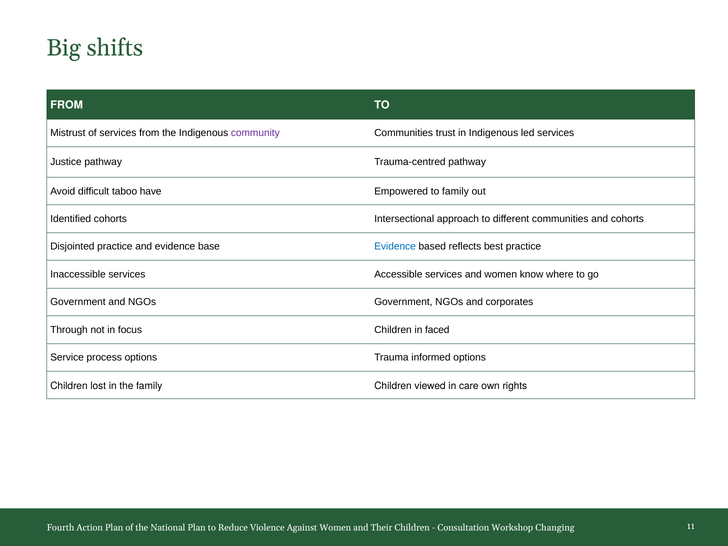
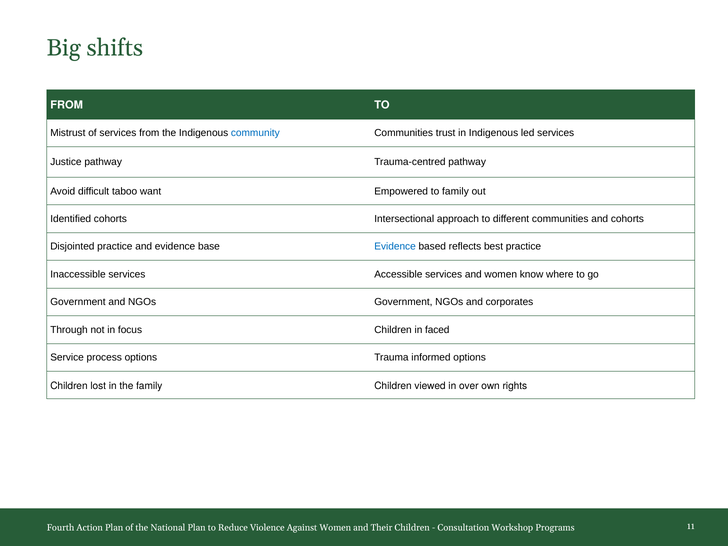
community colour: purple -> blue (255, 133)
have: have -> want (151, 191)
care: care -> over (469, 386)
Changing: Changing -> Programs (555, 528)
